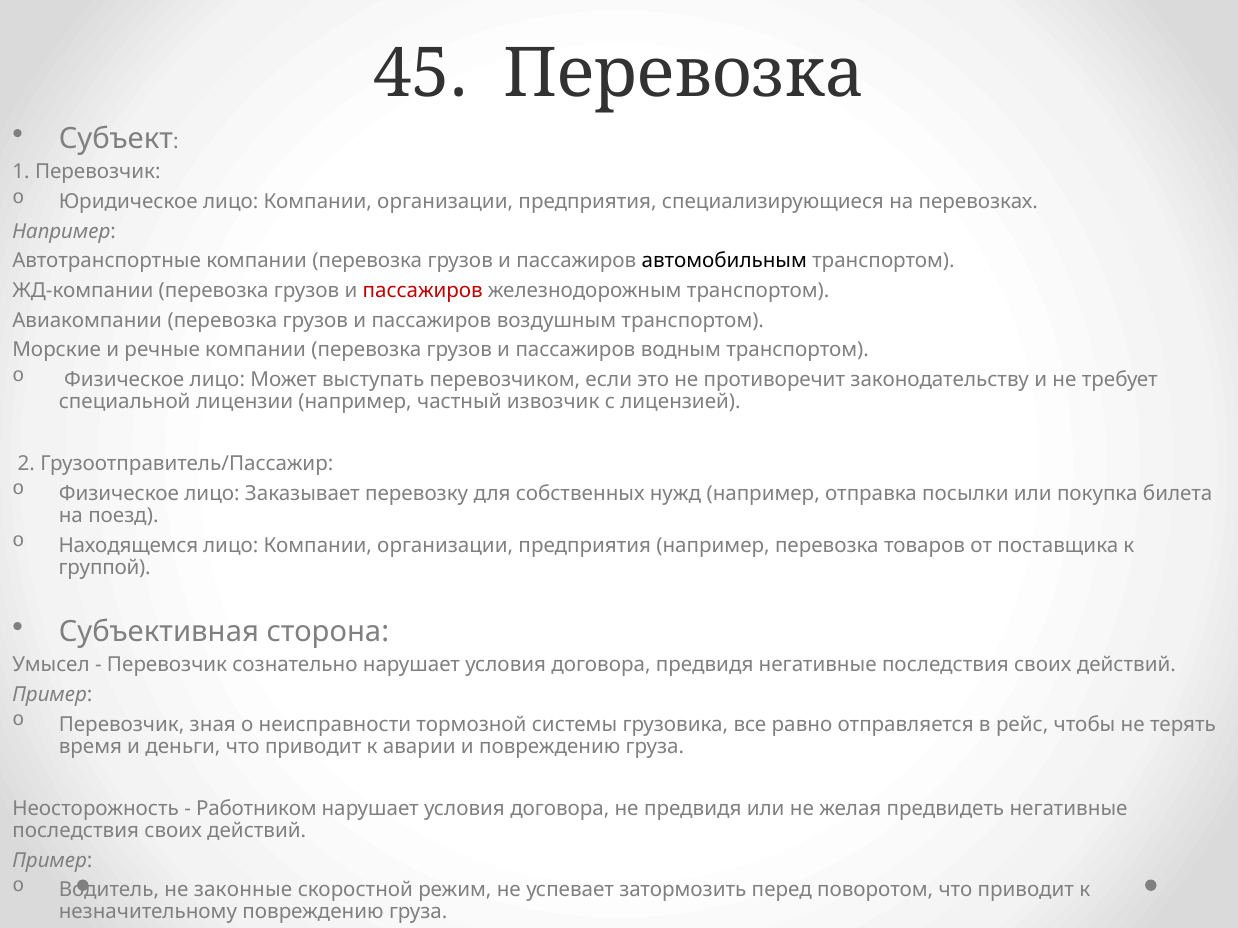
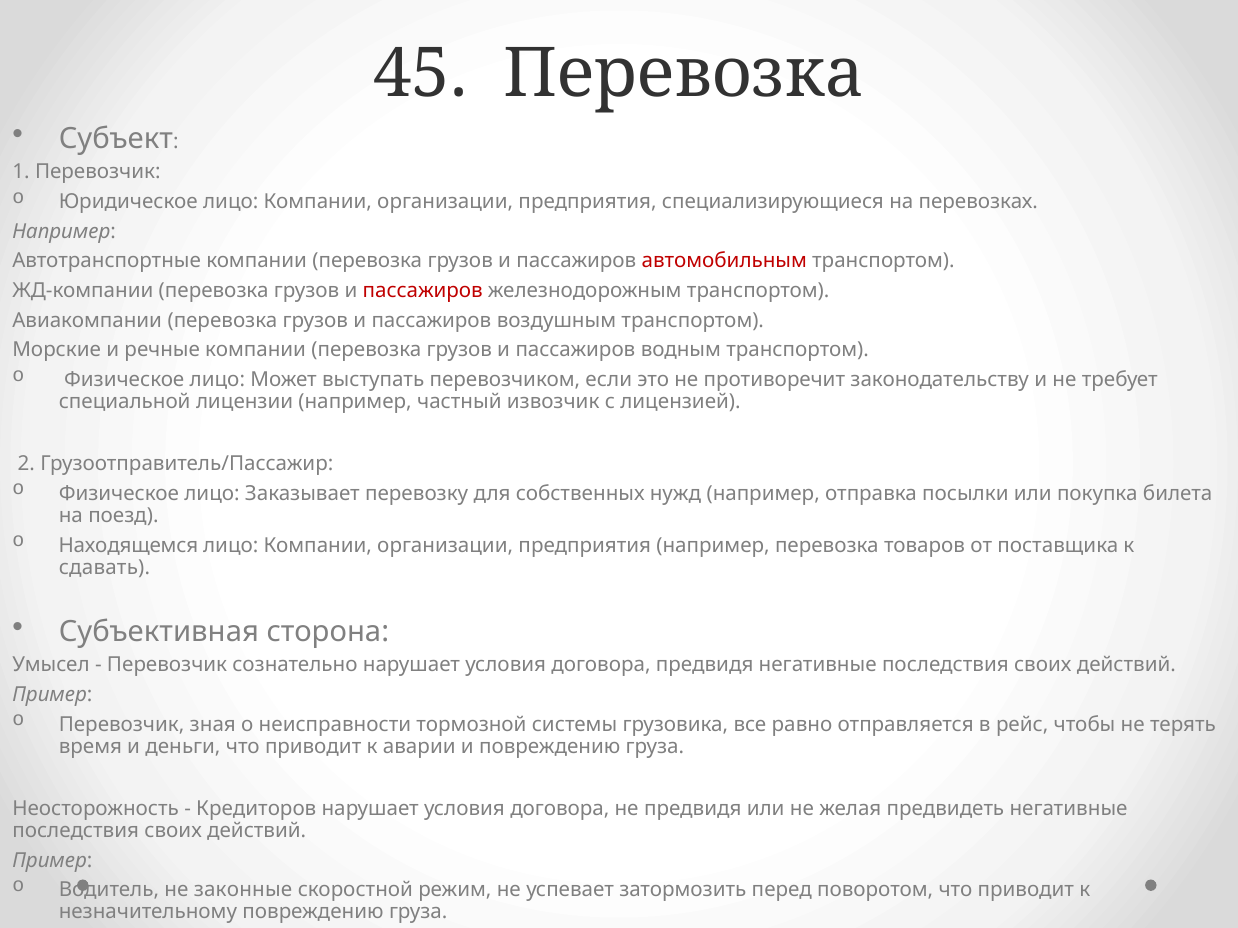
автомобильным colour: black -> red (724, 261)
группой: группой -> сдавать (104, 568)
Работником: Работником -> Кредиторов (256, 809)
